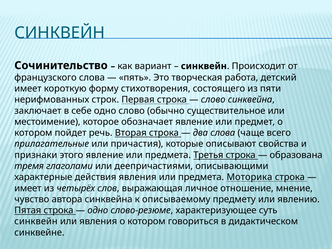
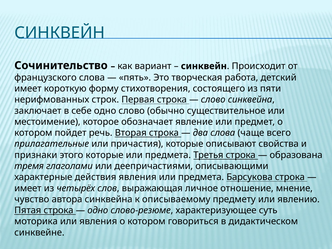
этого явление: явление -> которые (105, 155)
Моторика: Моторика -> Барсукова (250, 177)
синквейн: синквейн -> моторика (36, 221)
